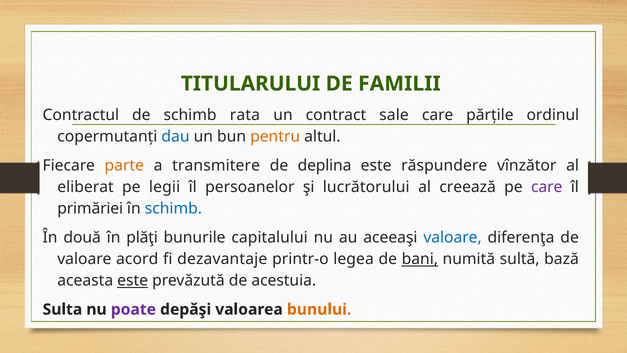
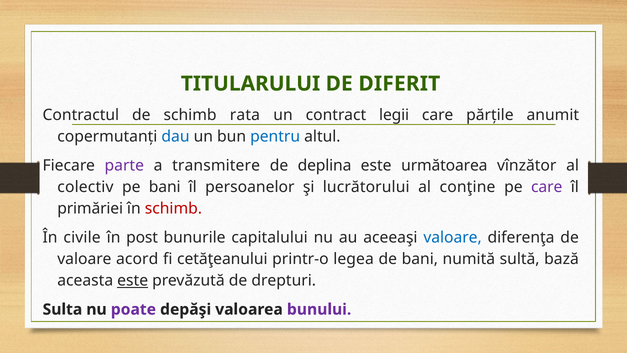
FAMILII: FAMILII -> DIFERIT (399, 84)
sale: sale -> legii (394, 115)
ordinul: ordinul -> anumit (553, 115)
pentru colour: orange -> blue (275, 137)
parte colour: orange -> purple (124, 165)
răspundere: răspundere -> următoarea (444, 165)
eliberat: eliberat -> colectiv (85, 187)
pe legii: legii -> bani (165, 187)
creează: creează -> conţine (468, 187)
schimb colour: blue -> red (173, 209)
două: două -> civile (82, 237)
plăţi: plăţi -> post (142, 237)
dezavantaje: dezavantaje -> cetăţeanului (222, 259)
bani underline: present -> none (420, 259)
acestuia: acestuia -> drepturi (284, 281)
bunului colour: orange -> purple (319, 309)
